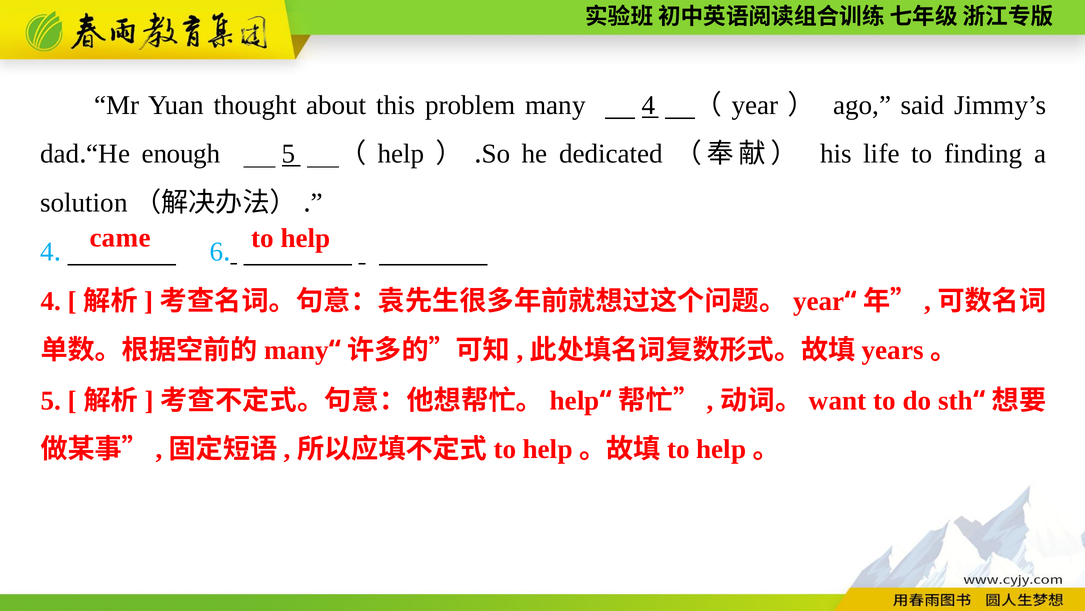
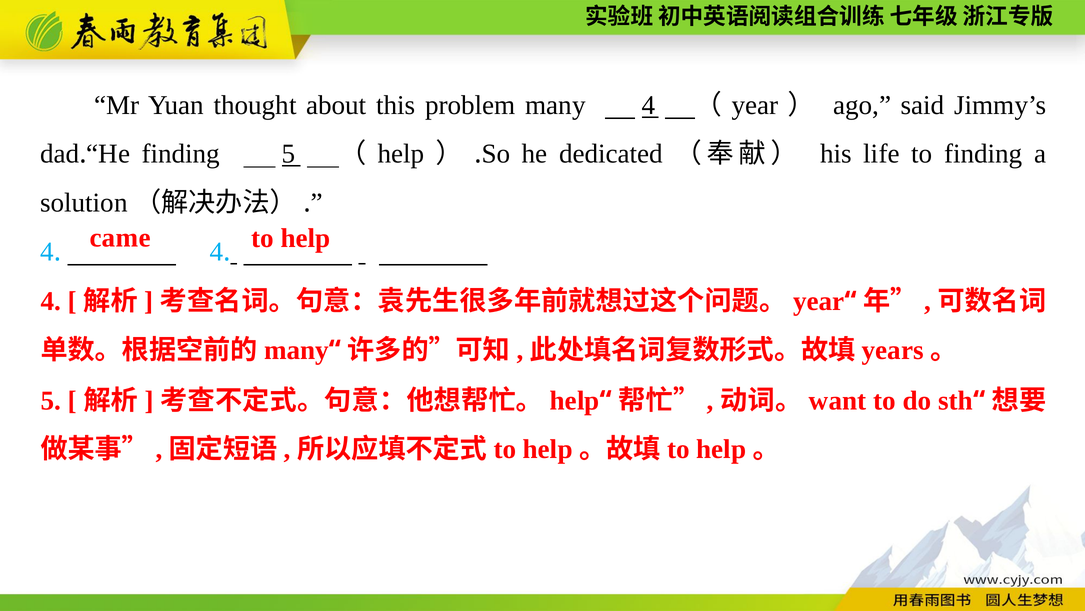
He enough: enough -> finding (181, 154)
6: 6 -> 4 (216, 251)
